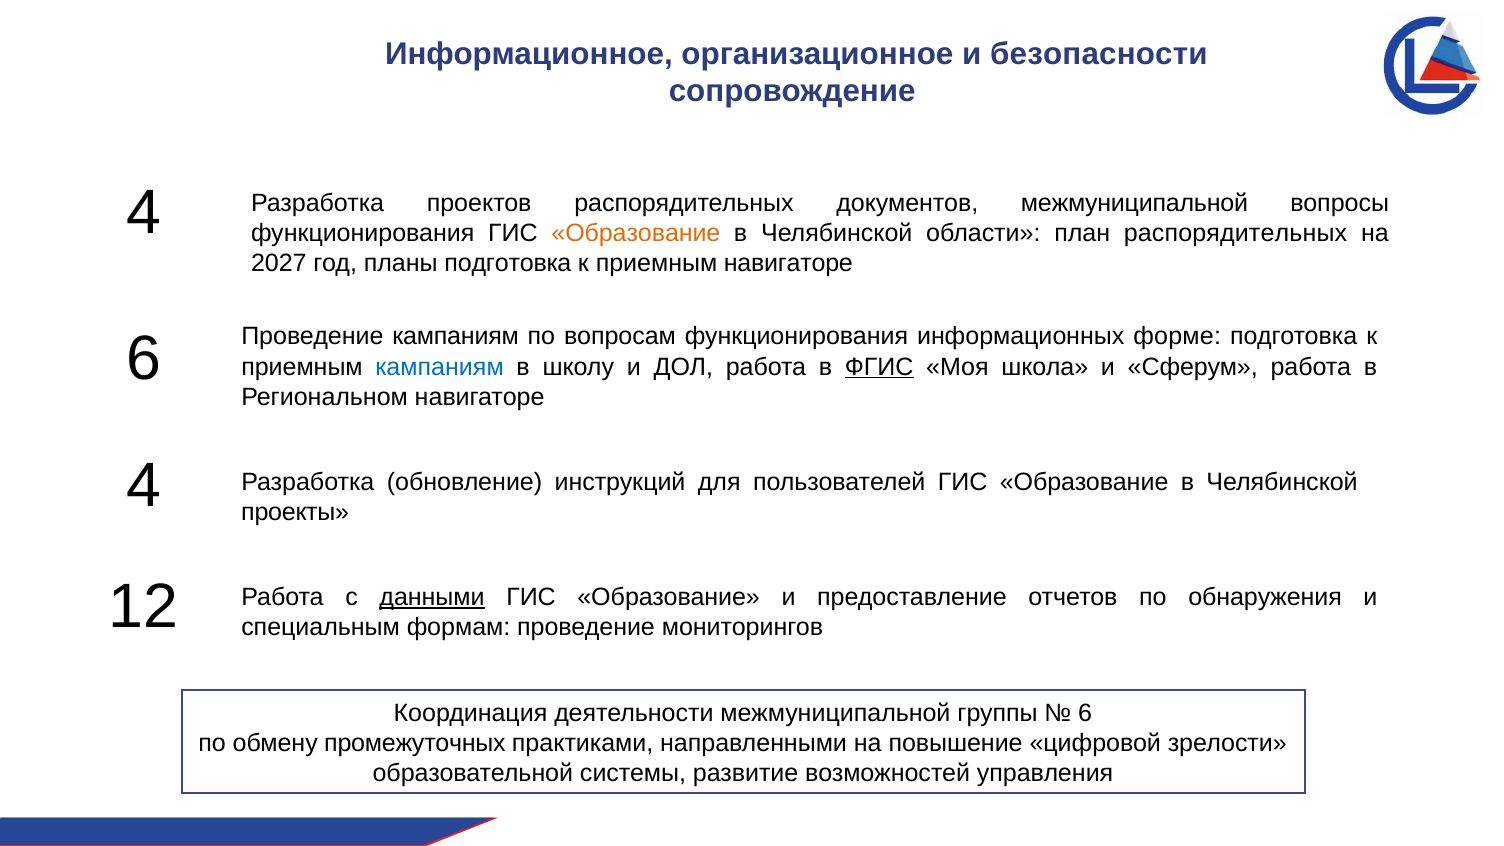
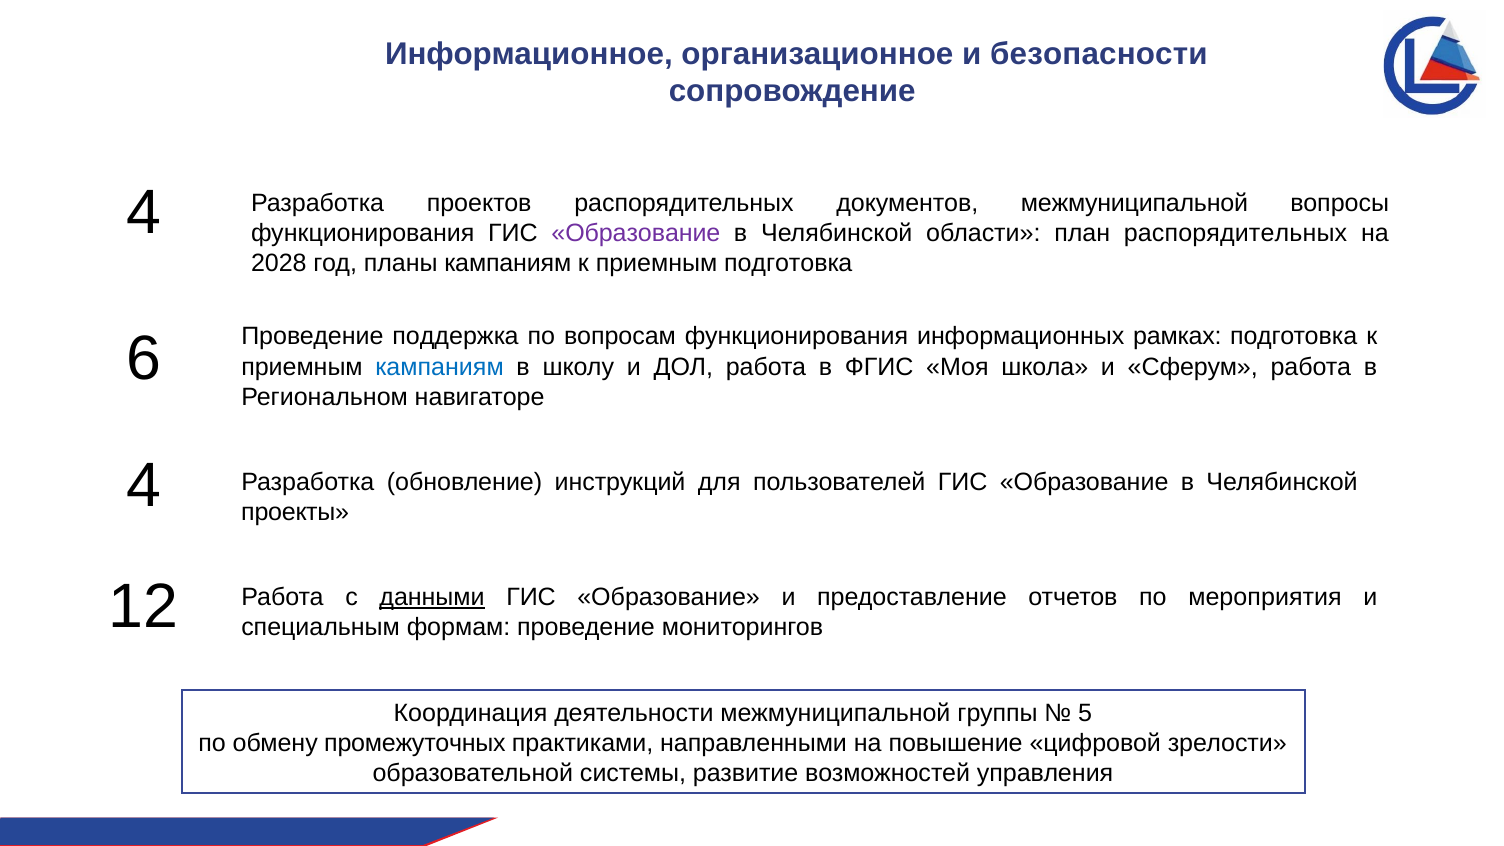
Образование colour: orange -> purple (636, 233)
2027: 2027 -> 2028 (279, 263)
планы подготовка: подготовка -> кампаниям (508, 263)
приемным навигаторе: навигаторе -> подготовка (788, 263)
Проведение кампаниям: кампаниям -> поддержка (455, 337)
форме: форме -> рамках (1177, 337)
ФГИС underline: present -> none (879, 367)
обнаружения: обнаружения -> мероприятия (1265, 597)
6: 6 -> 5 (1085, 713)
